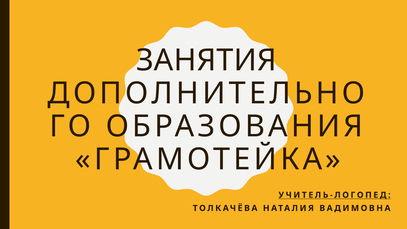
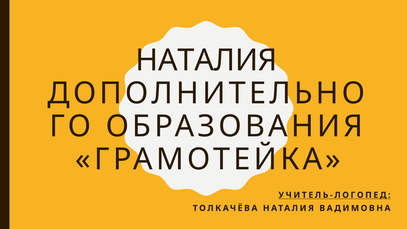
ЗАНЯТИЯ: ЗАНЯТИЯ -> НАТАЛИЯ (207, 60)
